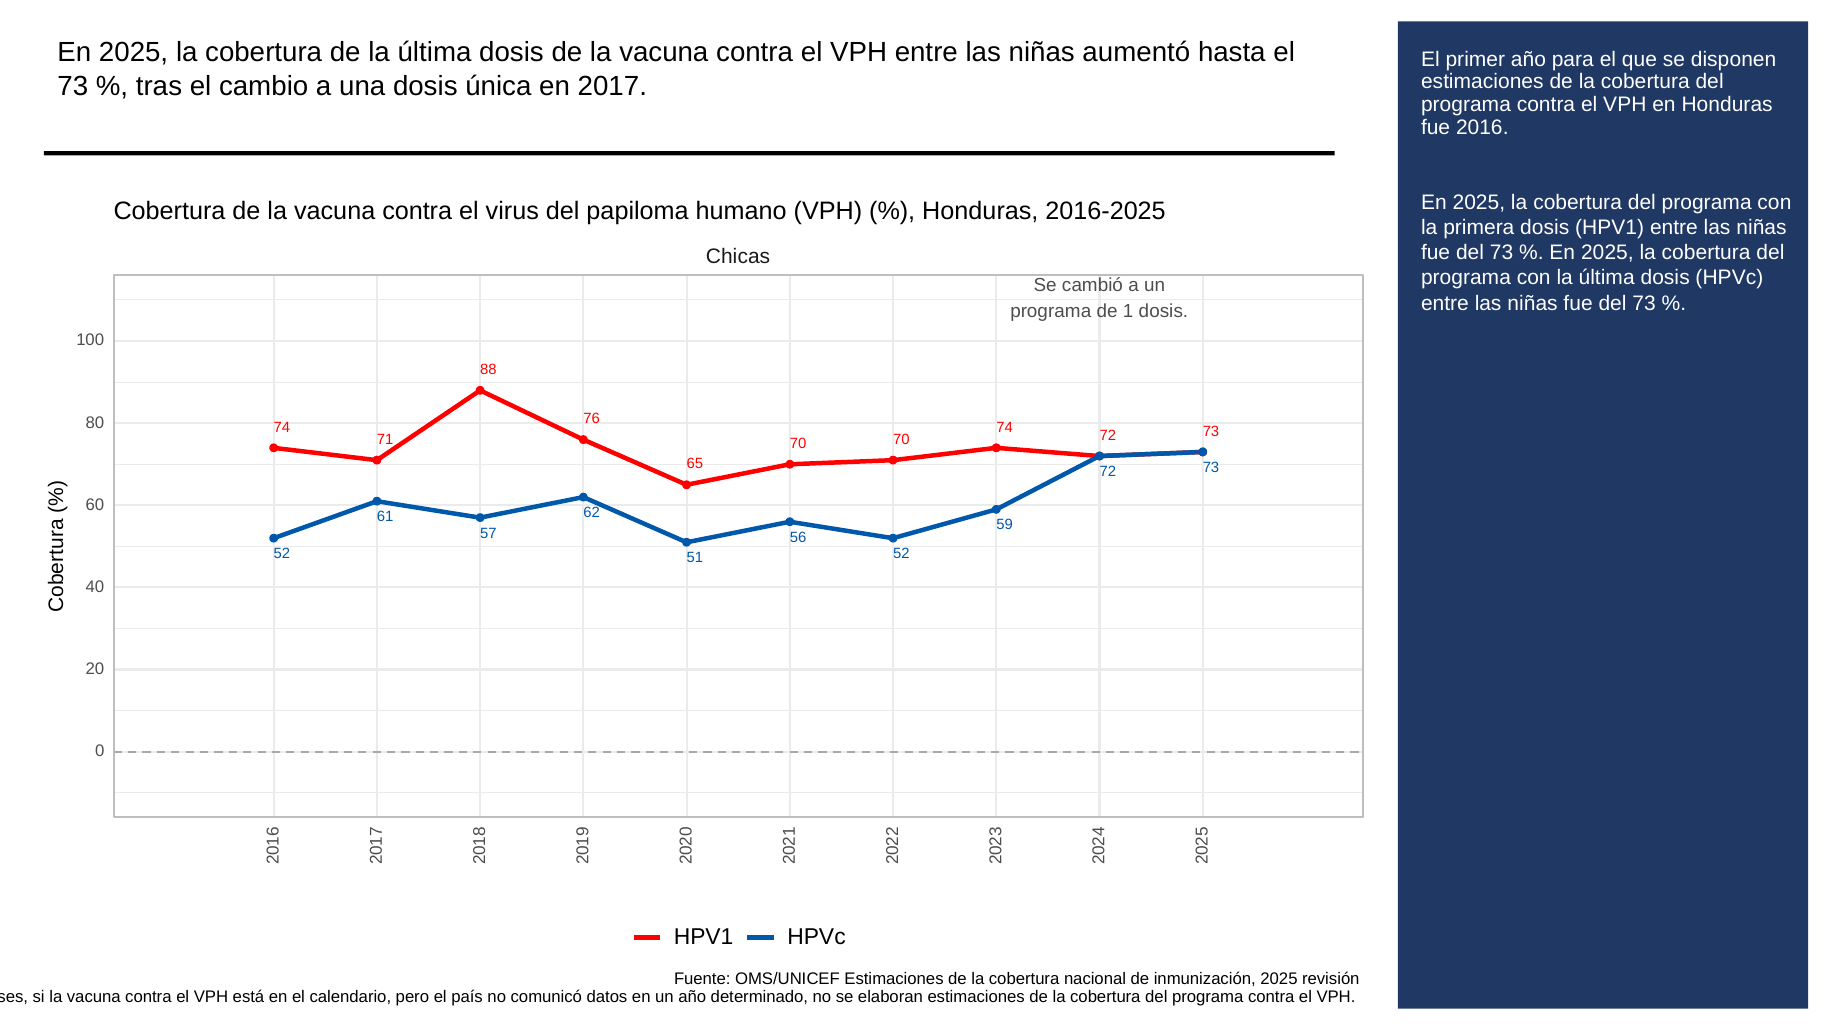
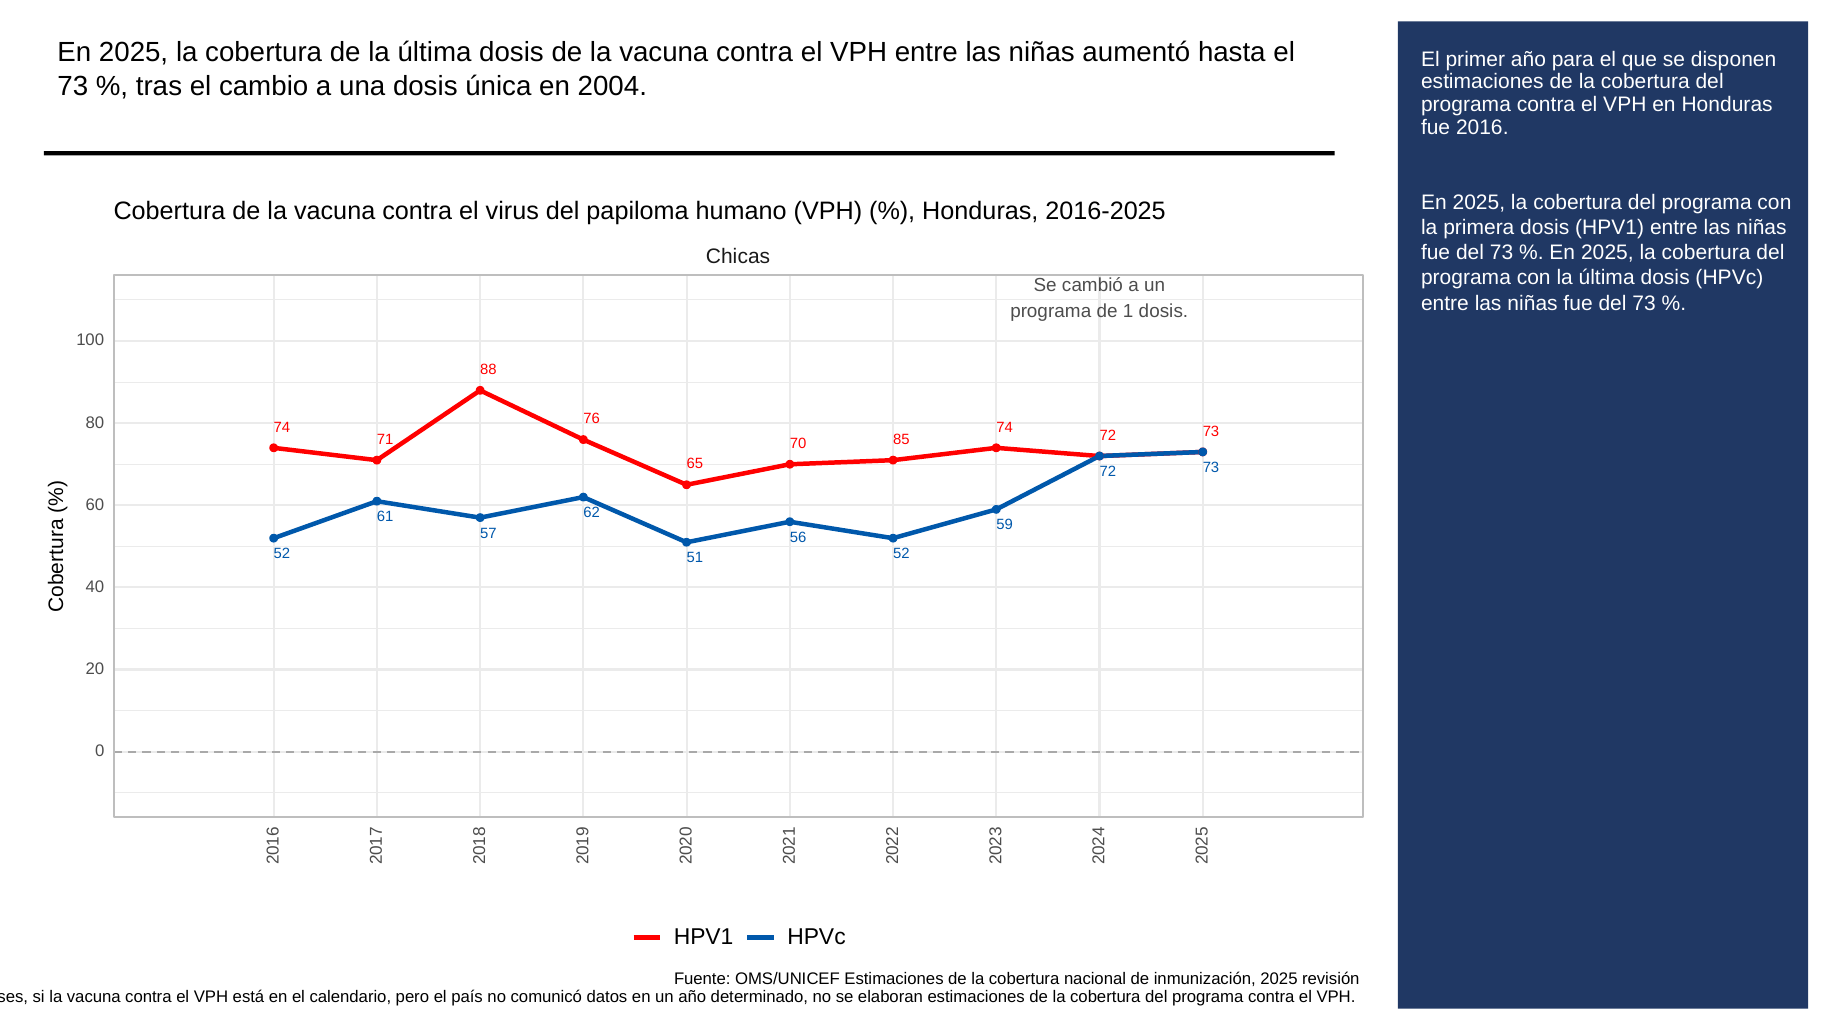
2017: 2017 -> 2004 (612, 86)
70 70: 70 -> 85 (901, 439)
